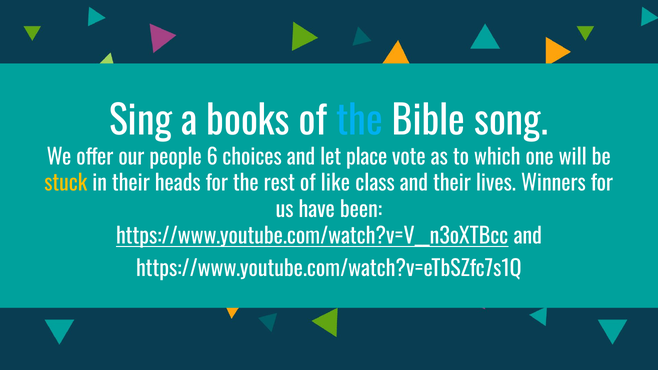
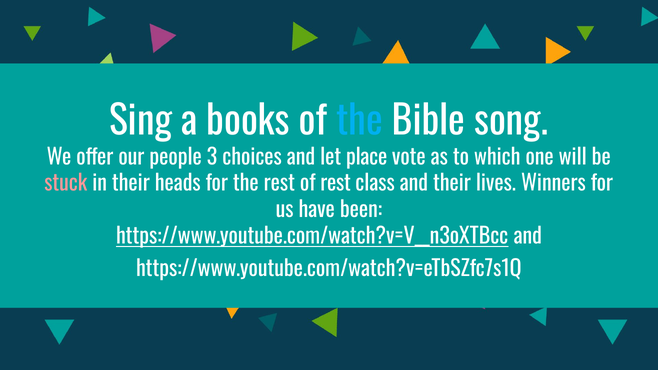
6: 6 -> 3 (212, 157)
stuck colour: yellow -> pink (66, 184)
of like: like -> rest (336, 184)
